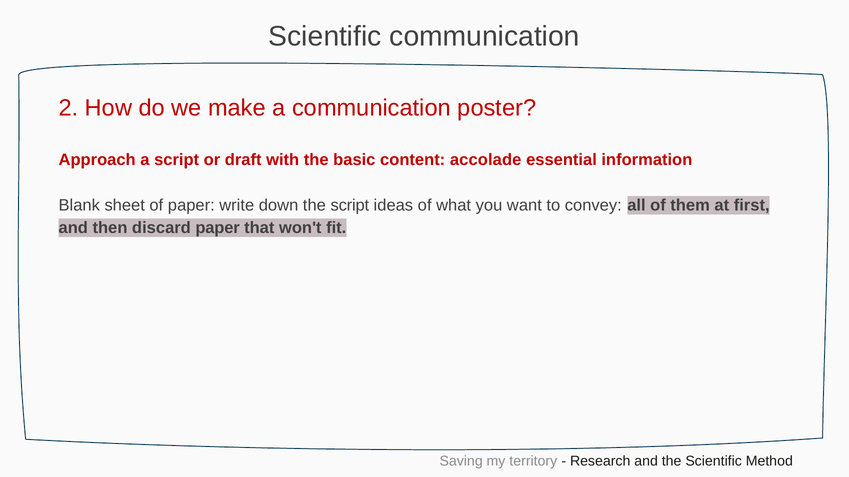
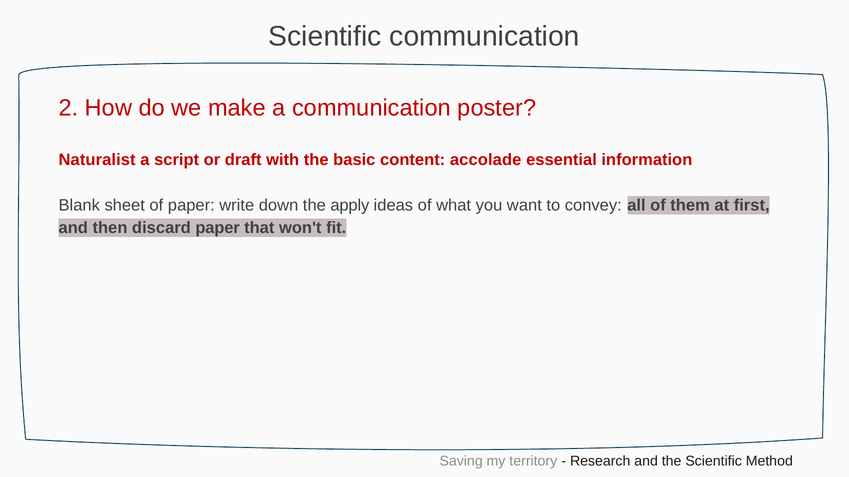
Approach: Approach -> Naturalist (97, 160)
the script: script -> apply (350, 206)
